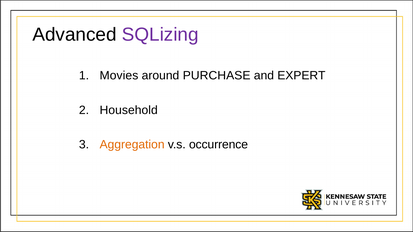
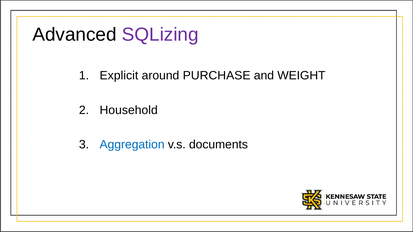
Movies: Movies -> Explicit (119, 76)
EXPERT: EXPERT -> WEIGHT (301, 76)
Aggregation colour: orange -> blue (132, 145)
occurrence: occurrence -> documents (218, 145)
